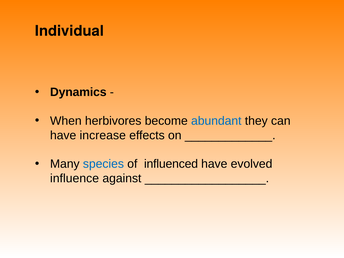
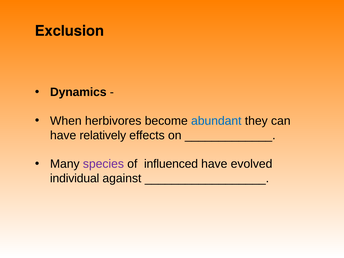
Individual: Individual -> Exclusion (69, 31)
increase: increase -> relatively (103, 135)
species colour: blue -> purple (103, 164)
influence: influence -> individual (75, 178)
